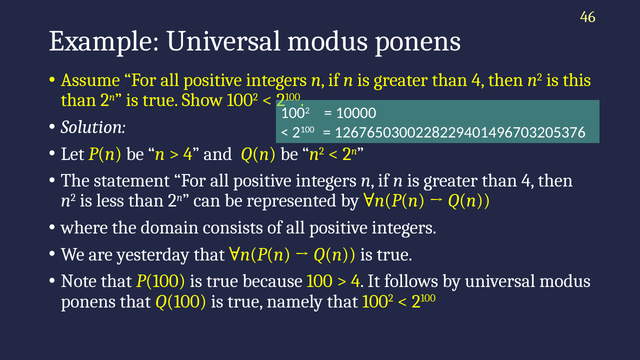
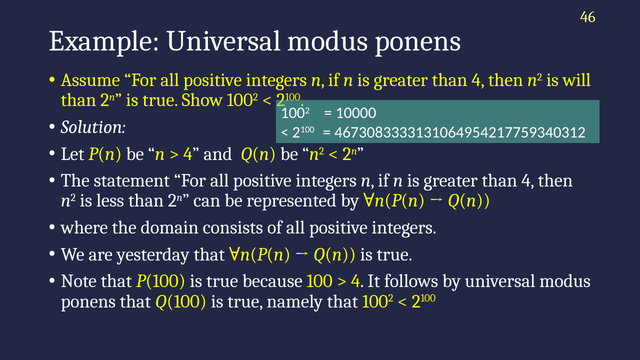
this: this -> will (577, 80)
1267650300228229401496703205376: 1267650300228229401496703205376 -> 4673083333131064954217759340312 (460, 132)
